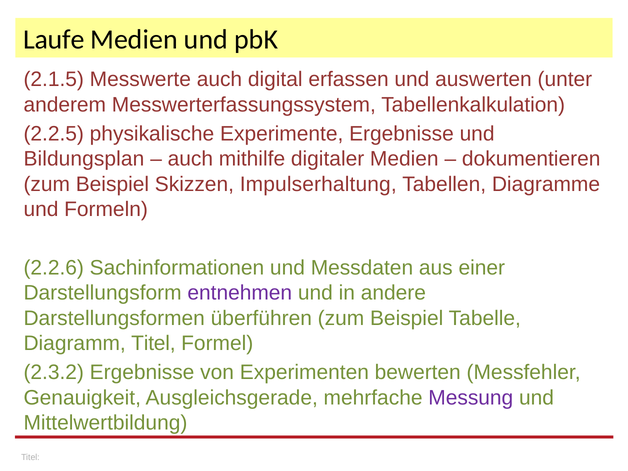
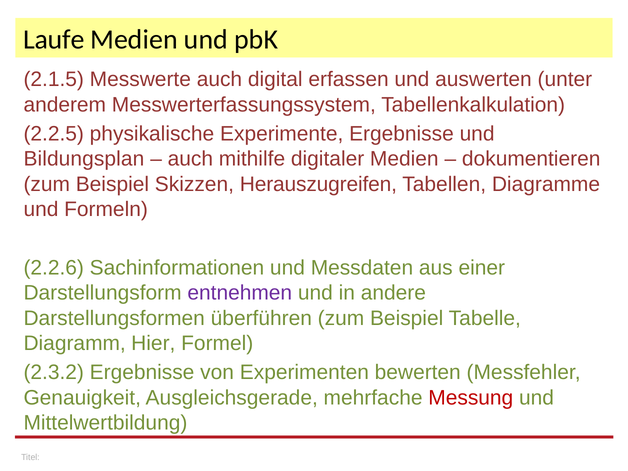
Impulserhaltung: Impulserhaltung -> Herauszugreifen (318, 184)
Diagramm Titel: Titel -> Hier (153, 343)
Messung colour: purple -> red (471, 398)
